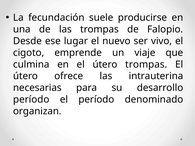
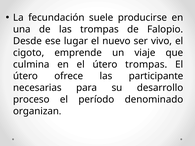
intrauterina: intrauterina -> participante (156, 76)
período: período -> proceso (31, 100)
